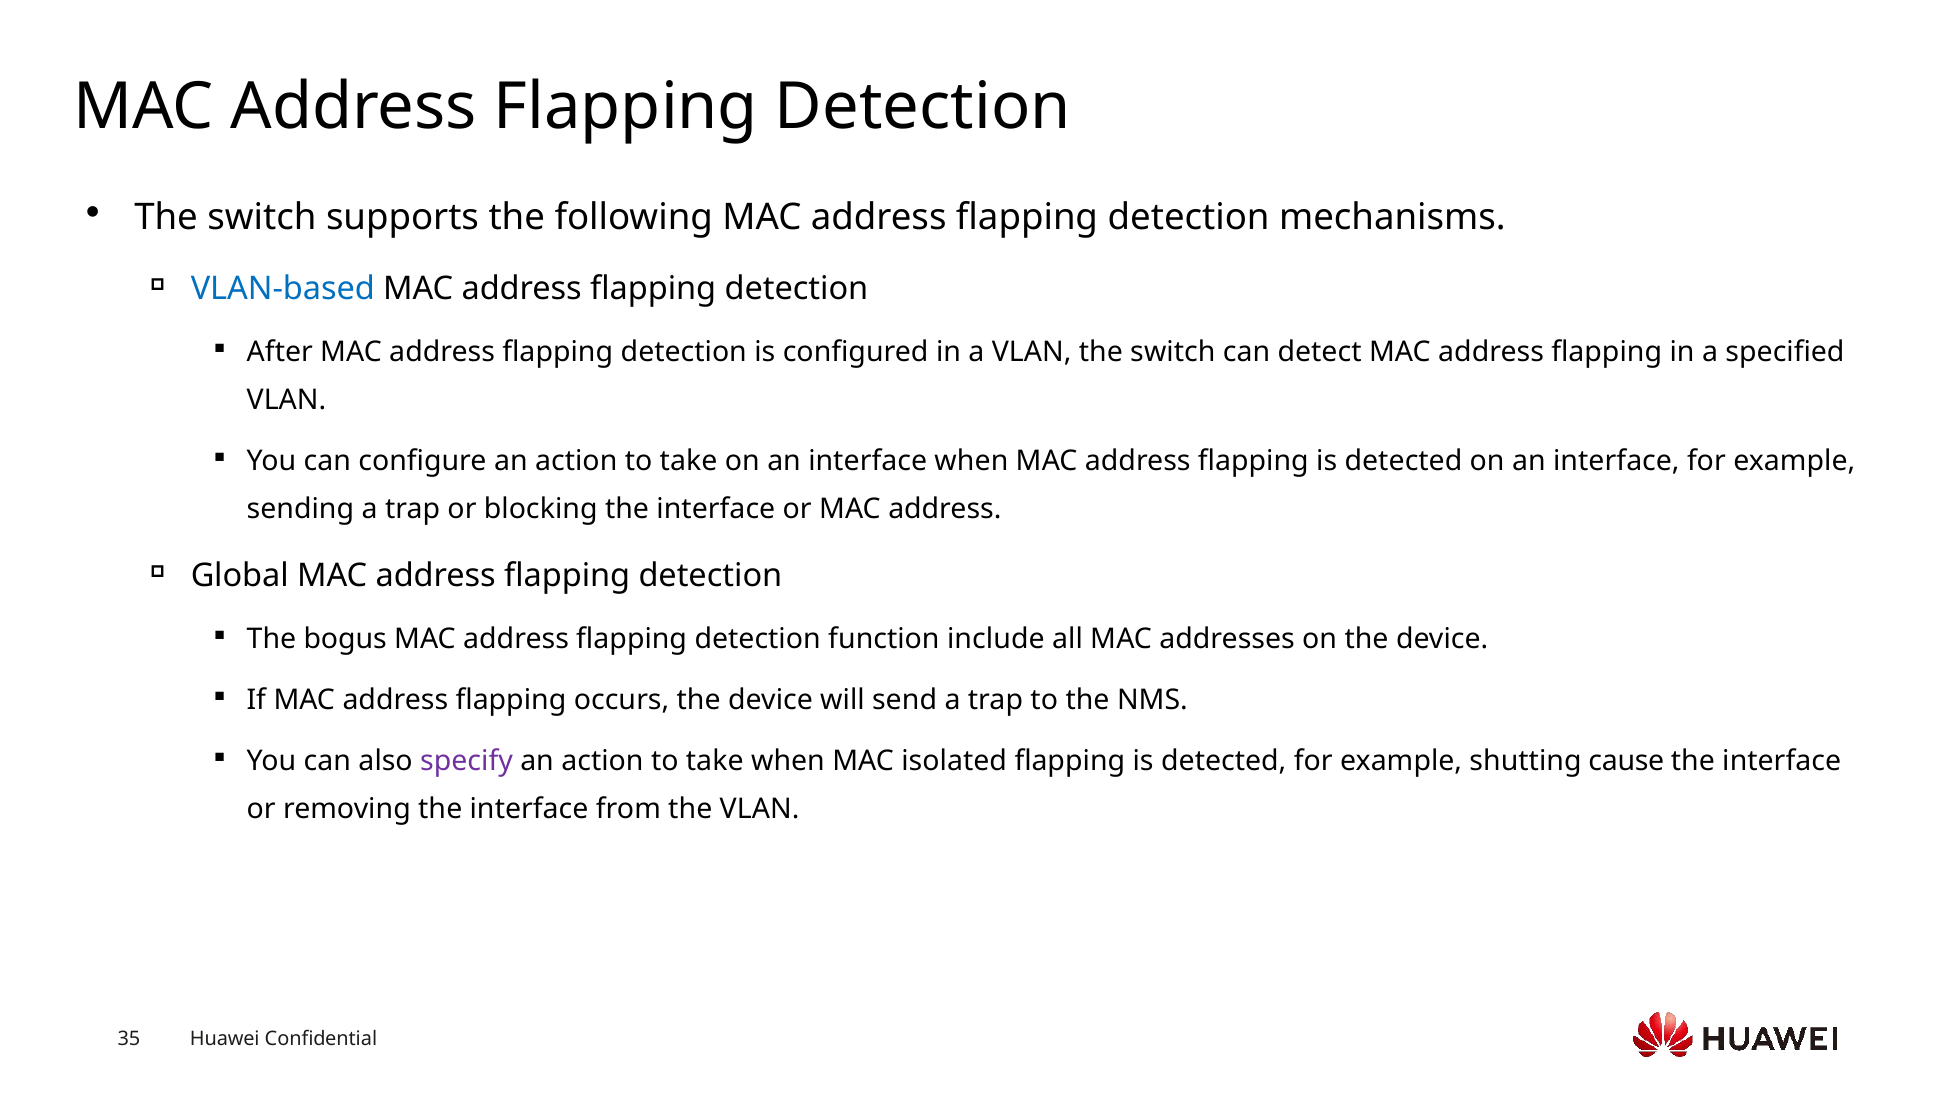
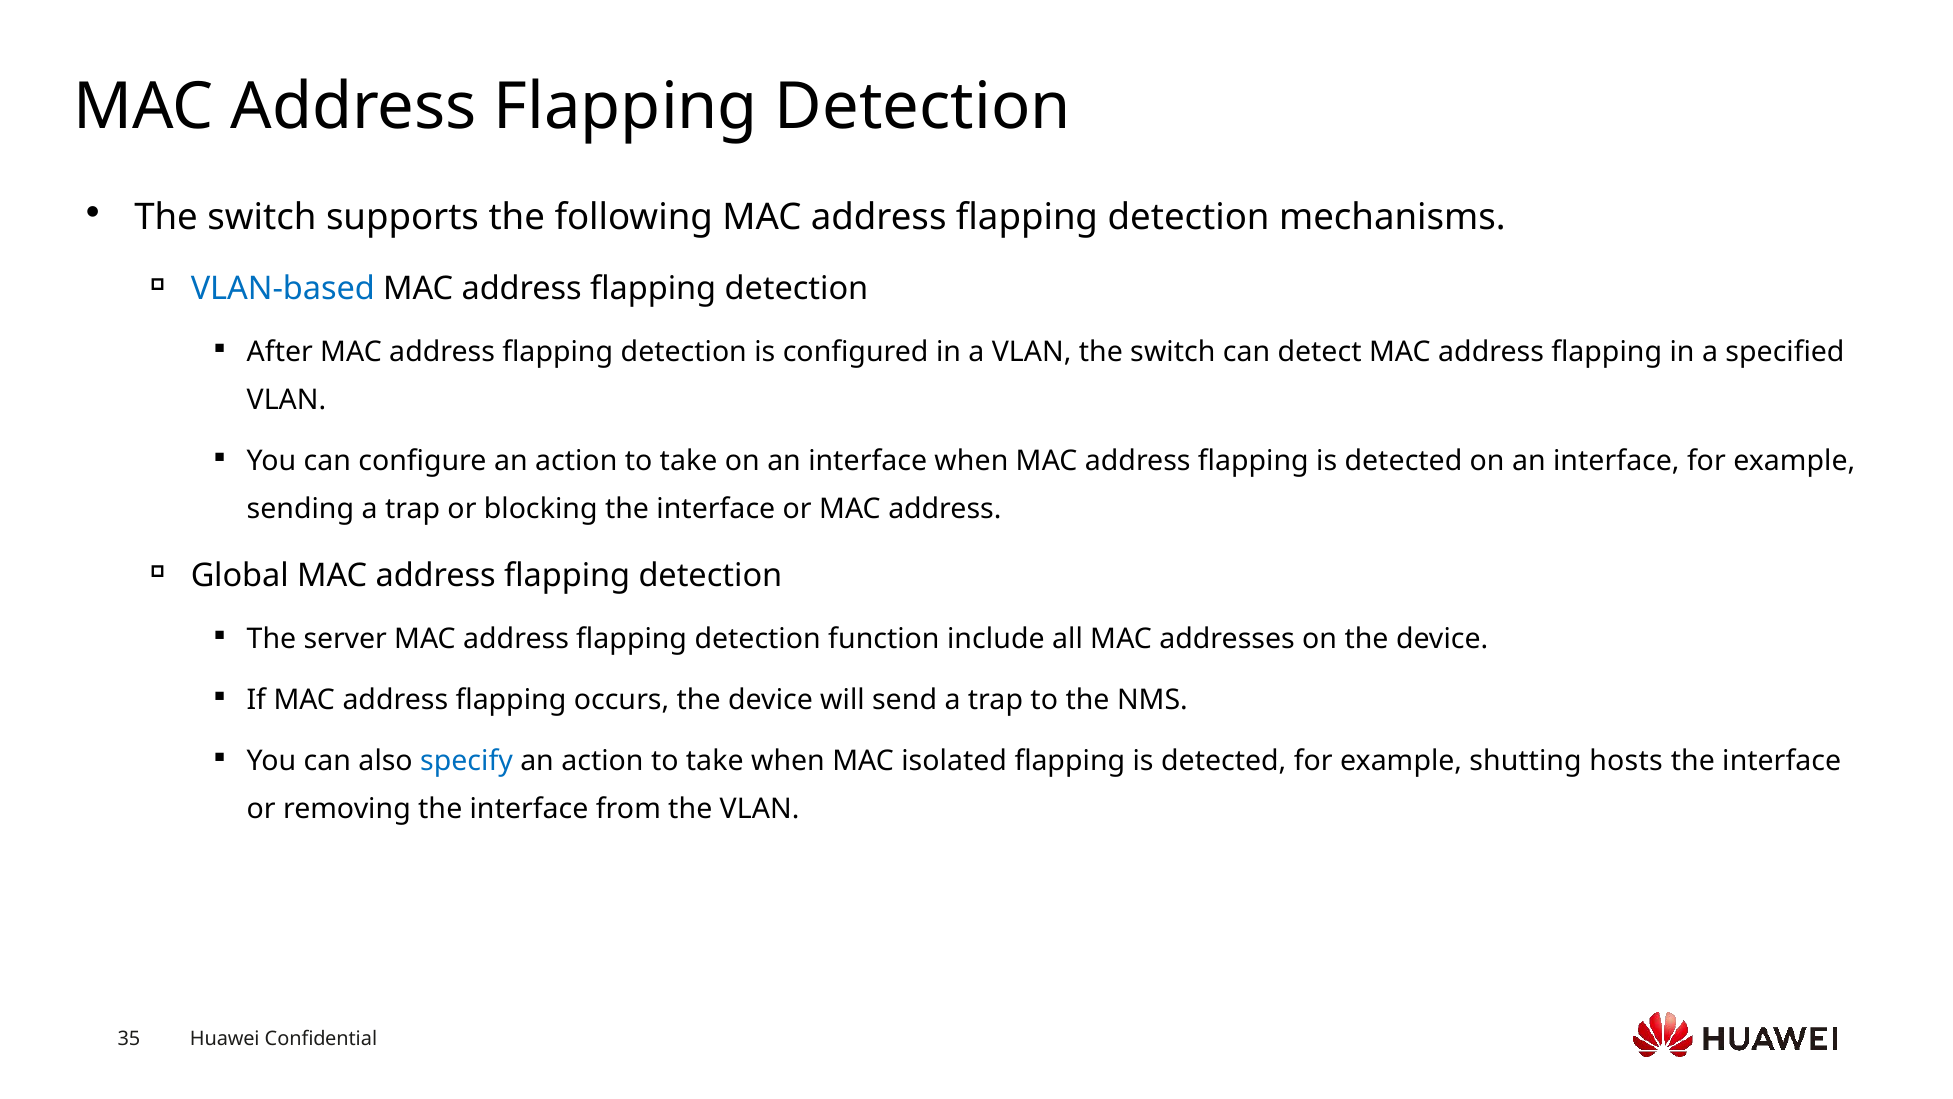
bogus: bogus -> server (345, 639)
specify colour: purple -> blue (467, 761)
cause: cause -> hosts (1626, 761)
